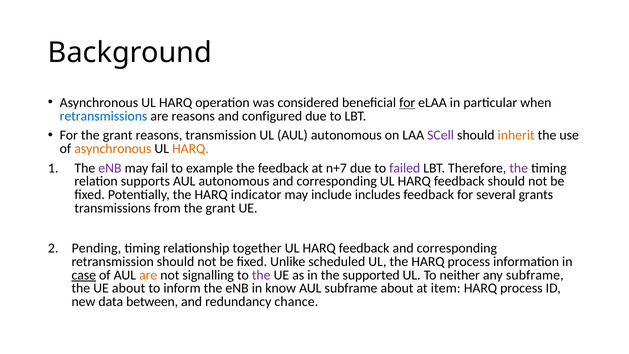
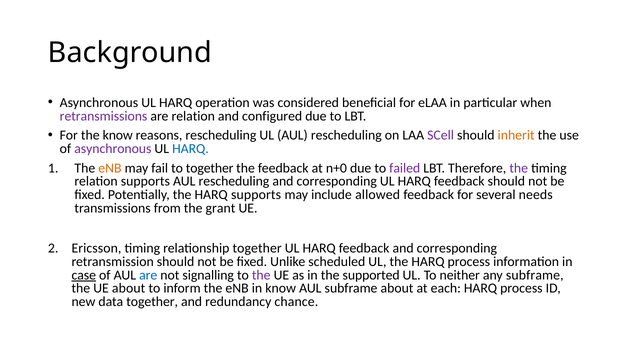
for underline: present -> none (407, 103)
retransmissions colour: blue -> purple (104, 116)
are reasons: reasons -> relation (193, 116)
For the grant: grant -> know (118, 135)
reasons transmission: transmission -> rescheduling (221, 135)
UL AUL autonomous: autonomous -> rescheduling (346, 135)
asynchronous colour: orange -> purple (113, 149)
HARQ colour: orange -> blue (190, 149)
eNB colour: purple -> orange (110, 168)
to example: example -> together (210, 168)
n+7: n+7 -> n+0 (336, 168)
autonomous: autonomous -> rescheduling (234, 181)
HARQ indicator: indicator -> supports (256, 195)
includes: includes -> allowed (378, 195)
grants: grants -> needs (536, 195)
Pending: Pending -> Ericsson (96, 248)
are colour: orange -> blue (148, 275)
item: item -> each (446, 288)
data between: between -> together (152, 302)
